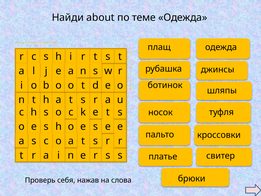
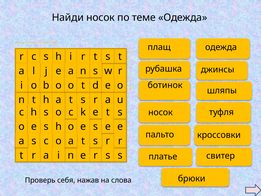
Найди about: about -> носок (101, 18)
